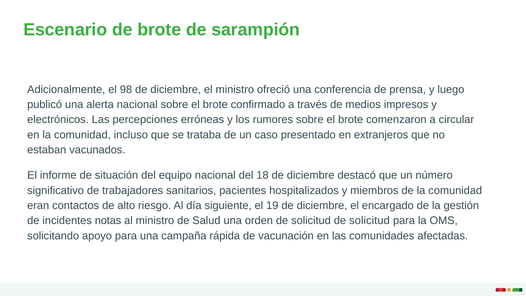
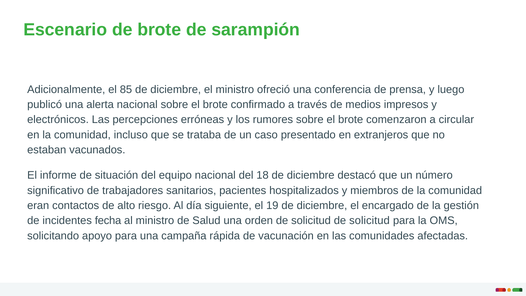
98: 98 -> 85 (126, 89)
notas: notas -> fecha (108, 221)
